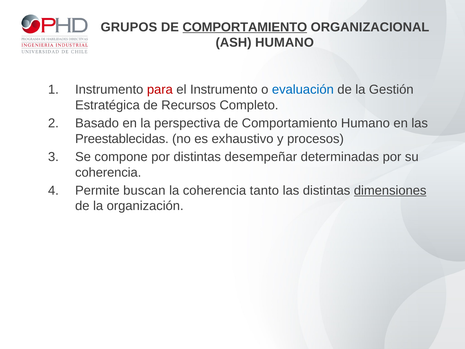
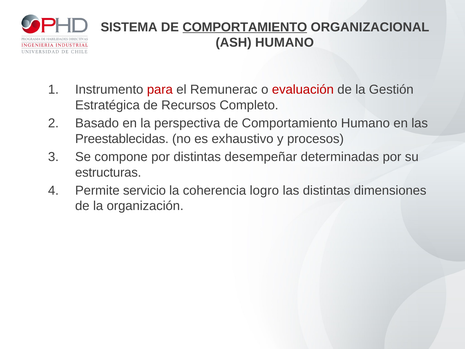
GRUPOS: GRUPOS -> SISTEMA (129, 27)
el Instrumento: Instrumento -> Remunerac (224, 90)
evaluación colour: blue -> red (303, 90)
coherencia: coherencia -> estructuras (108, 172)
buscan: buscan -> servicio (144, 190)
tanto: tanto -> logro (264, 190)
dimensiones underline: present -> none (390, 190)
